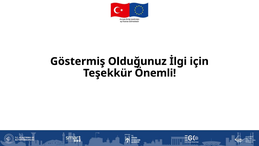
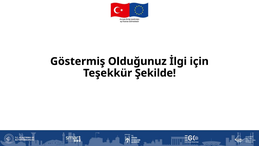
Önemli: Önemli -> Şekilde (155, 73)
